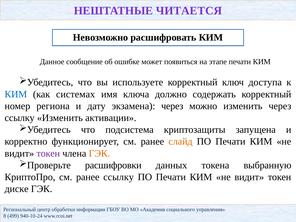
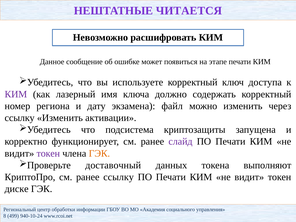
КИМ colour: blue -> purple (16, 94)
системах: системах -> лазерный (76, 94)
экзамена через: через -> файл (172, 106)
слайд colour: orange -> purple (180, 142)
расшифровки: расшифровки -> доставочный (113, 165)
выбранную: выбранную -> выполняют (267, 165)
